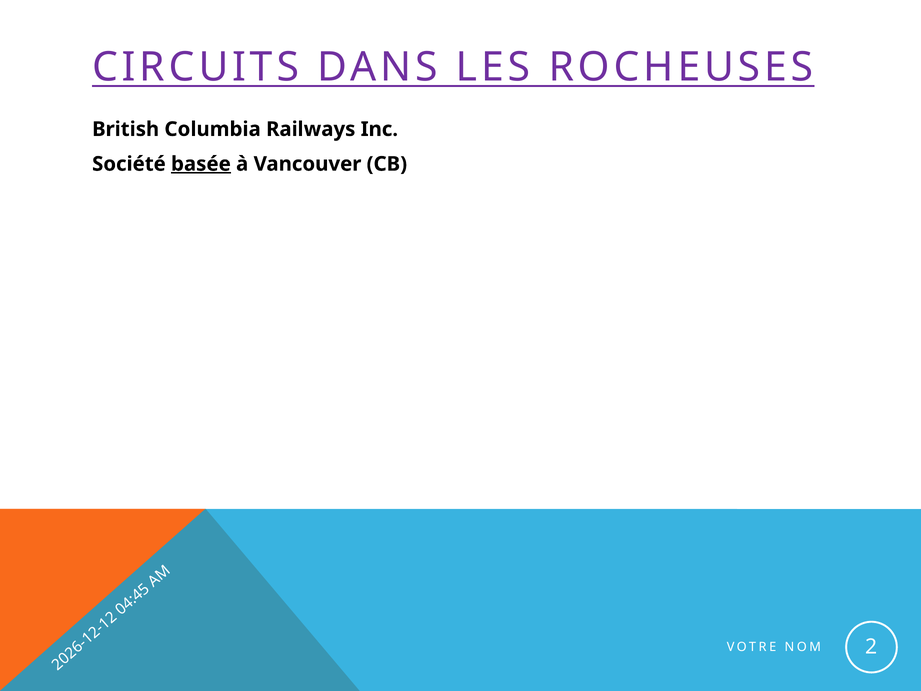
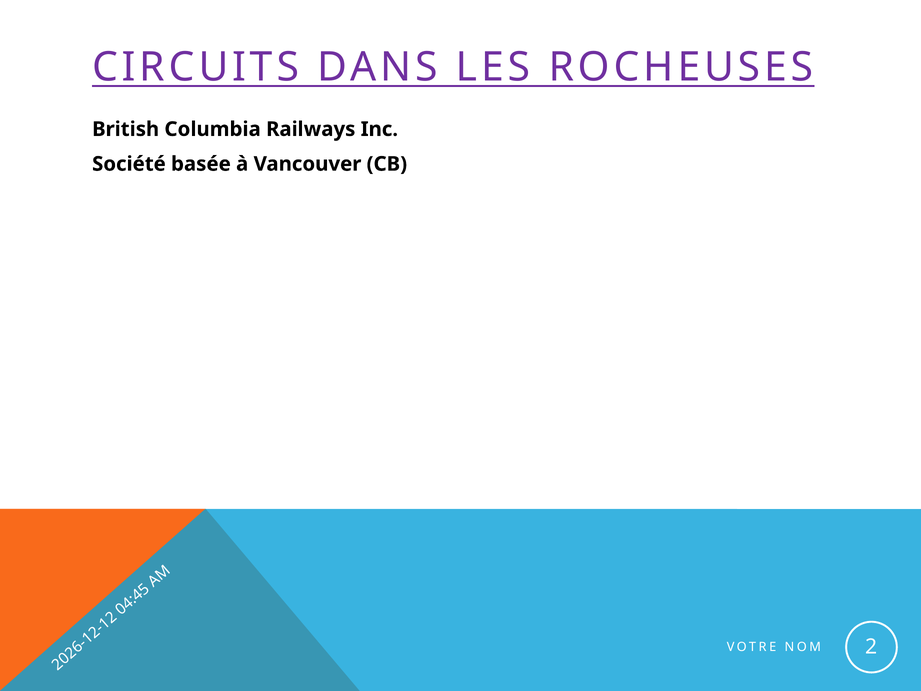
basée underline: present -> none (201, 164)
